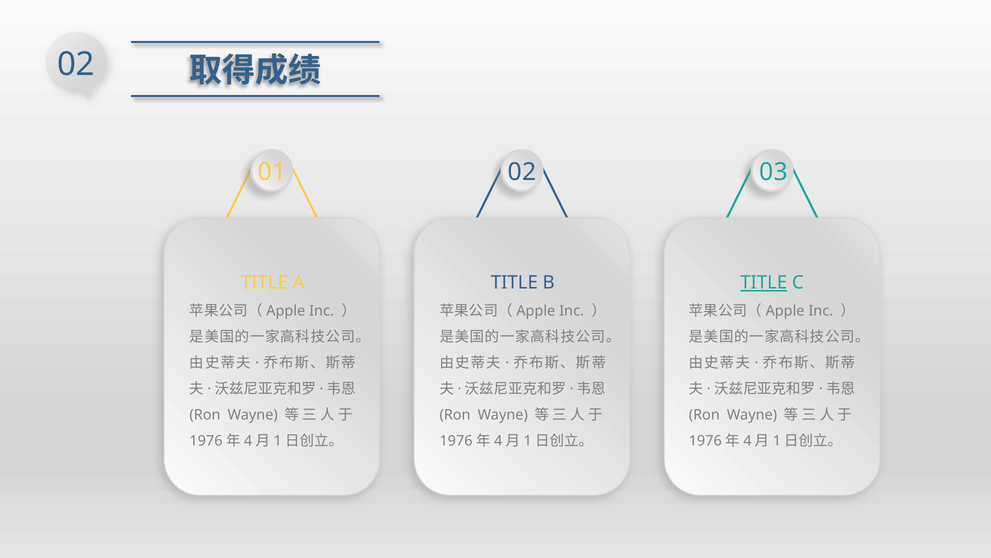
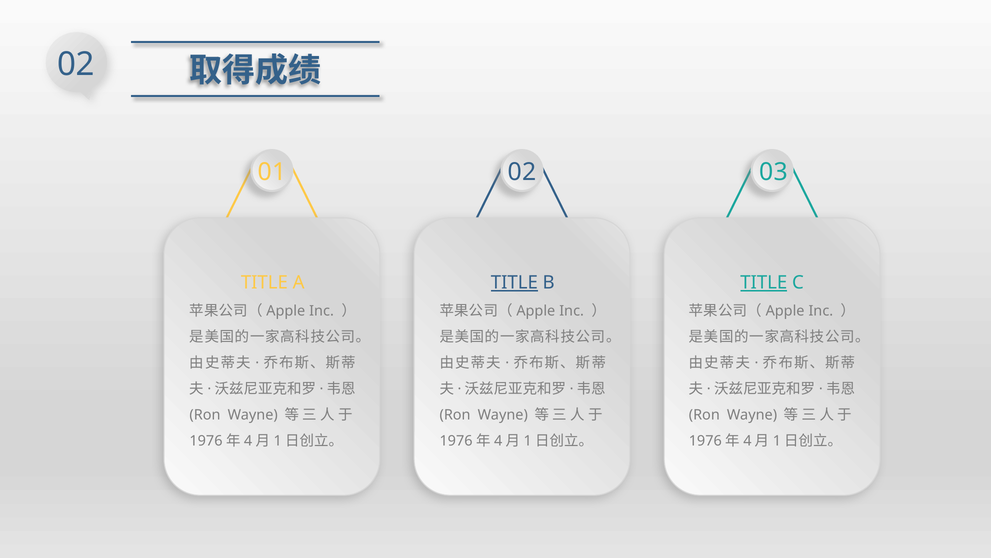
TITLE underline: none -> present (514, 282)
